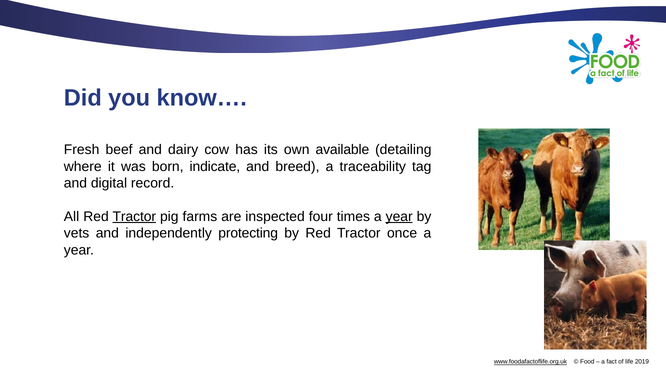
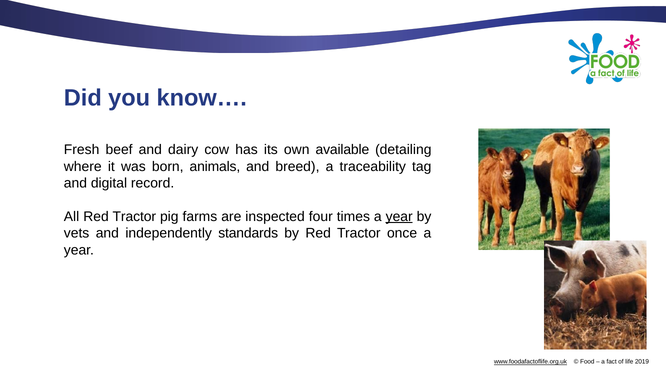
indicate: indicate -> animals (215, 166)
Tractor underline: present -> none (134, 216)
protecting: protecting -> standards (248, 233)
